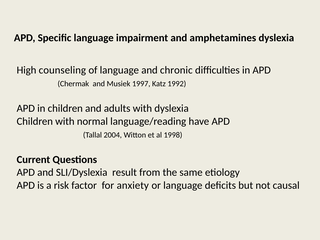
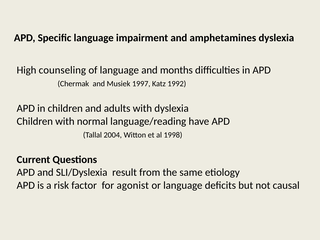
chronic: chronic -> months (176, 70)
anxiety: anxiety -> agonist (133, 185)
